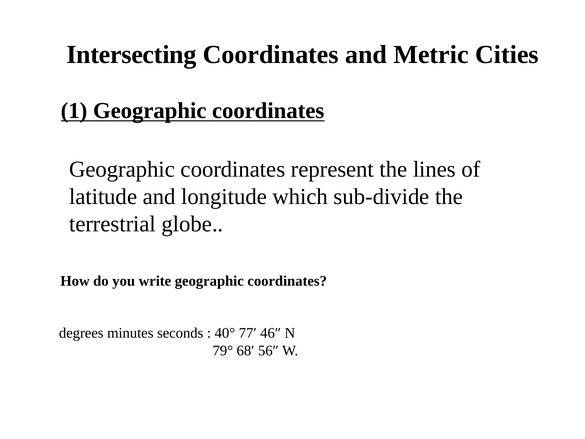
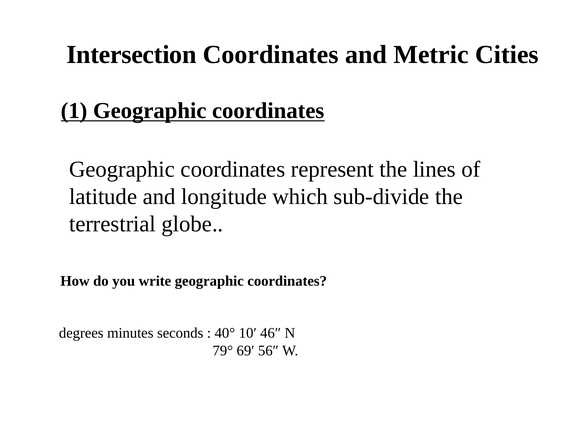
Intersecting: Intersecting -> Intersection (131, 54)
77′: 77′ -> 10′ (248, 333)
68′: 68′ -> 69′ (246, 350)
